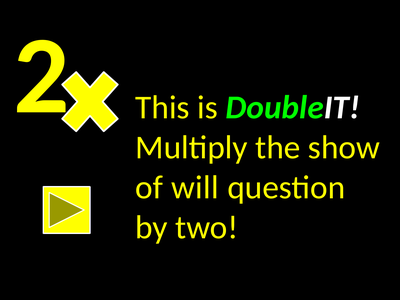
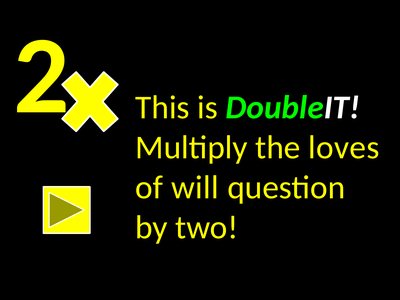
show: show -> loves (344, 148)
